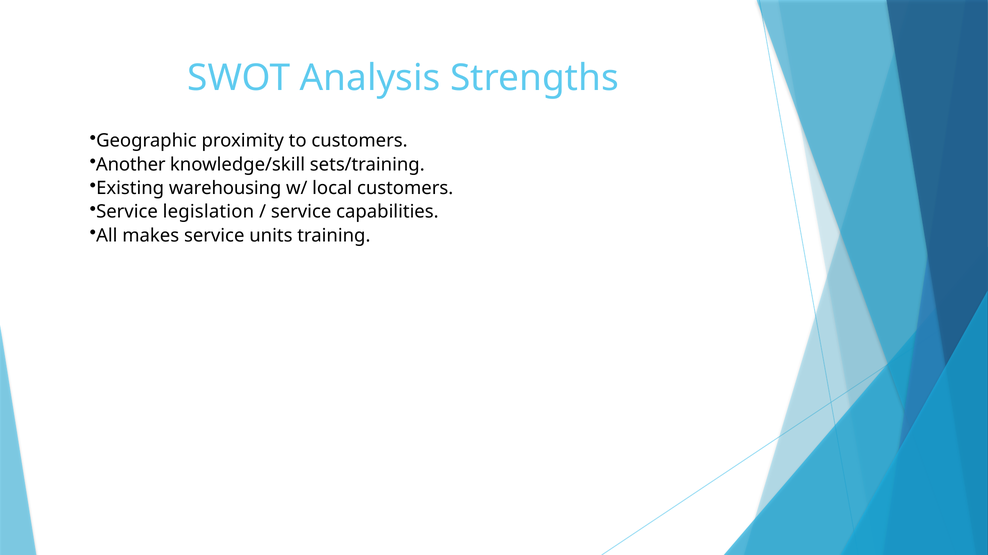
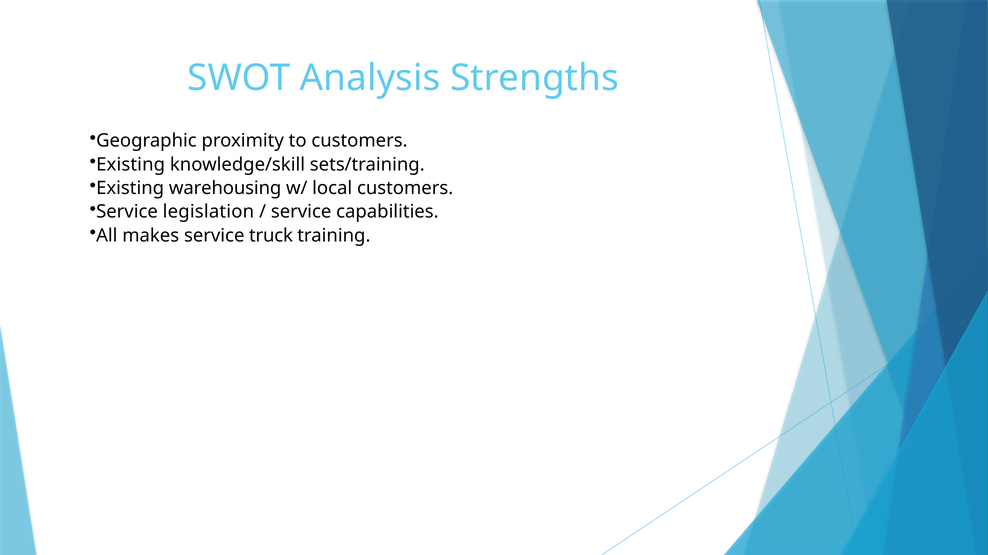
Another: Another -> Existing (131, 165)
units: units -> truck (271, 236)
